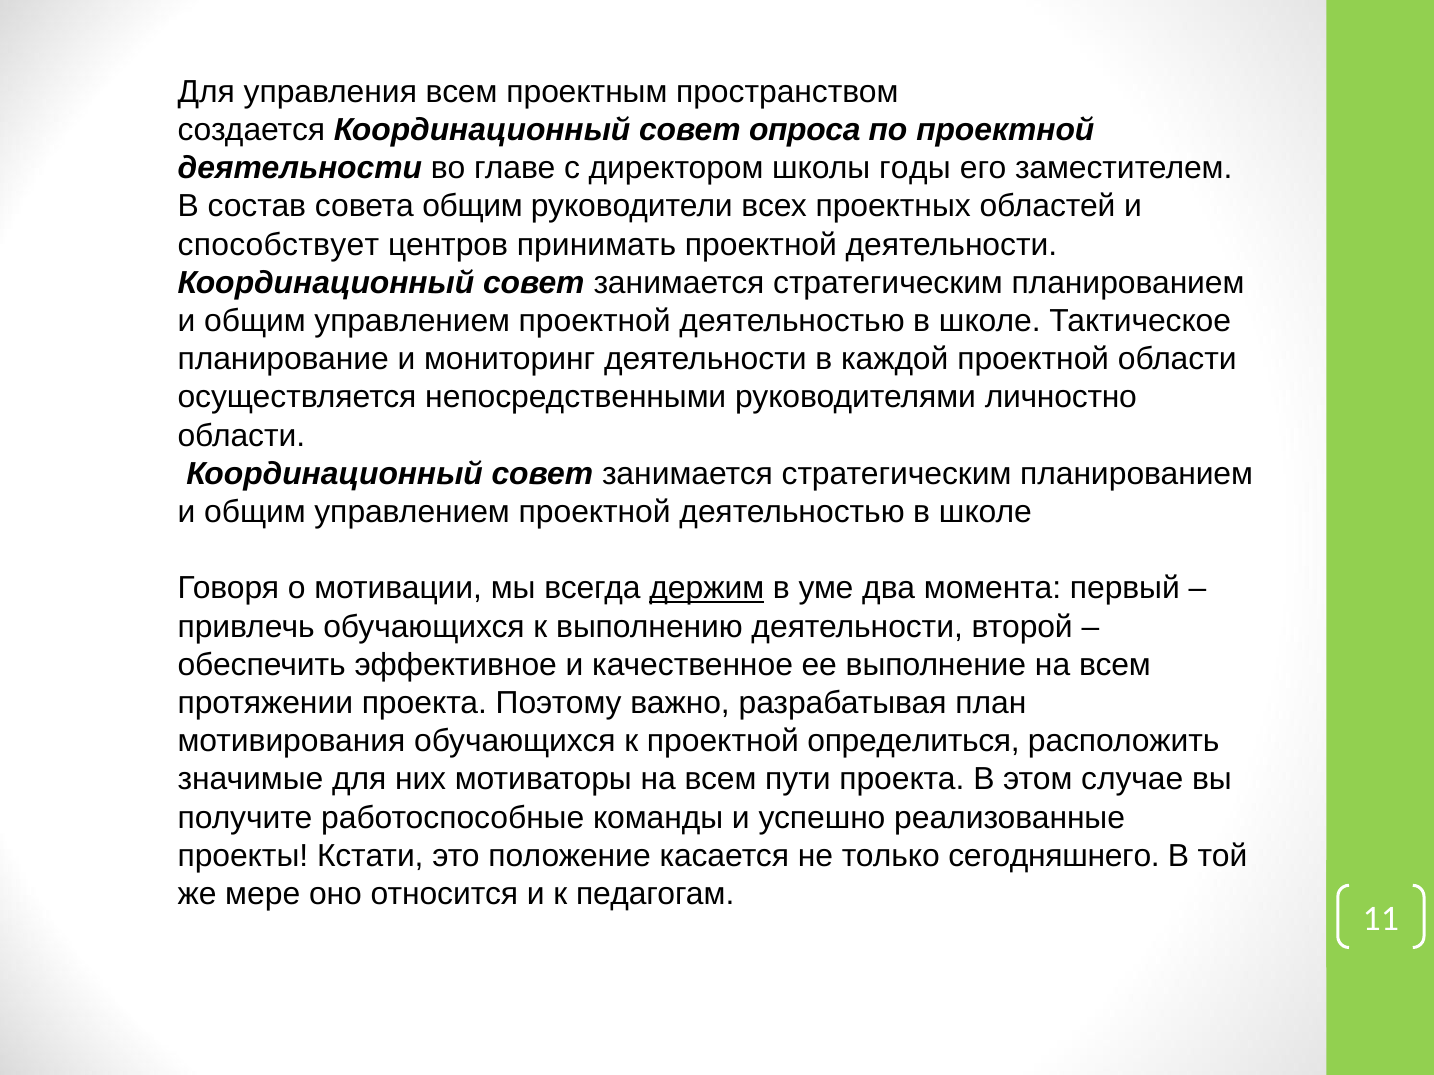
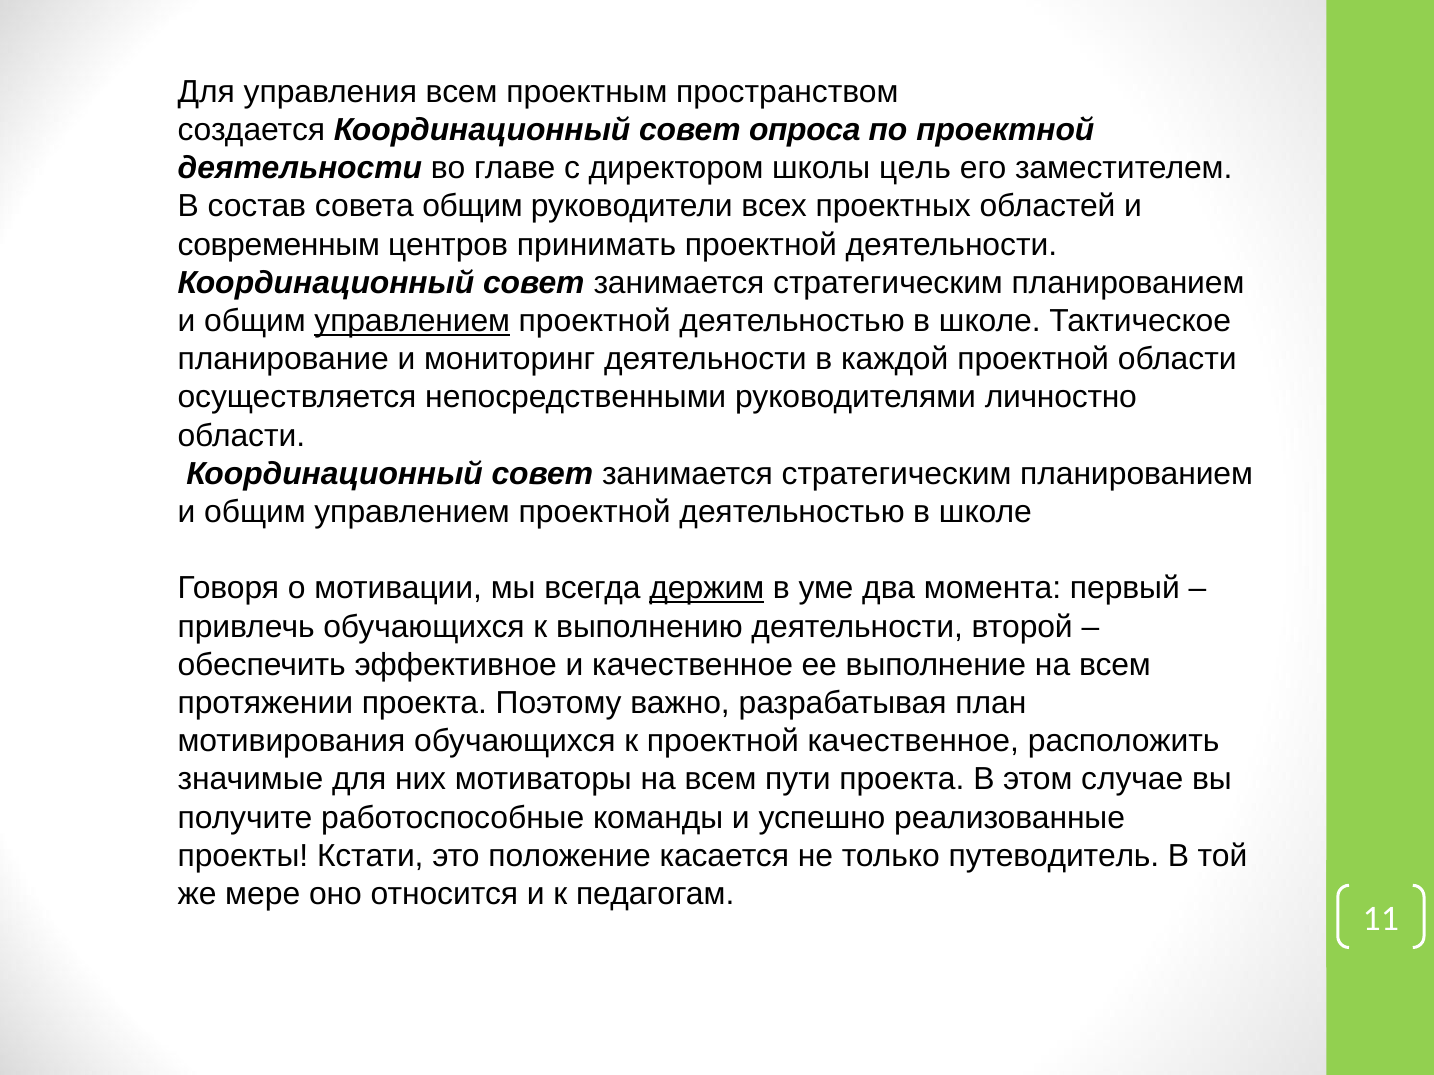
годы: годы -> цель (915, 168)
способствует: способствует -> современным (279, 245)
управлением underline: none -> present (412, 321)
проектной определиться: определиться -> качественное (913, 742)
сегодняшнего: сегодняшнего -> путеводитель (1054, 856)
